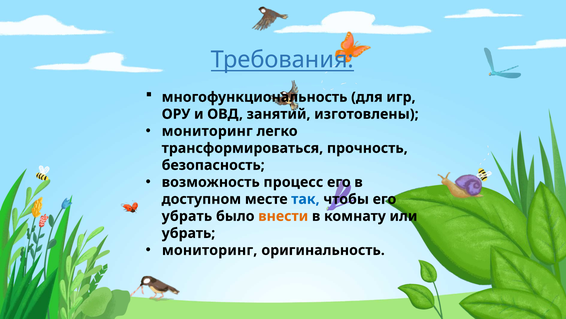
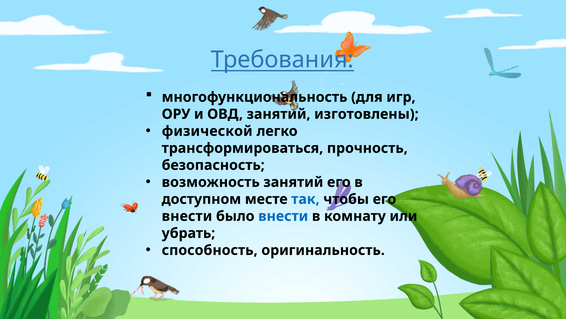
мониторинг: мониторинг -> физической (207, 131)
возможность процесс: процесс -> занятий (293, 182)
убрать: убрать -> внести (187, 216)
внести colour: orange -> blue (283, 216)
мониторинг: мониторинг -> способность (210, 250)
